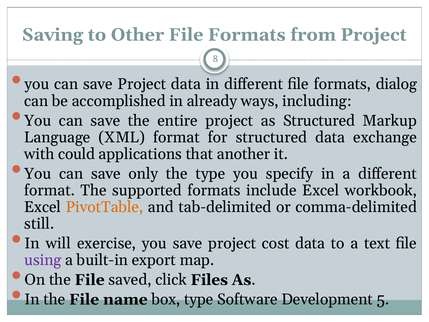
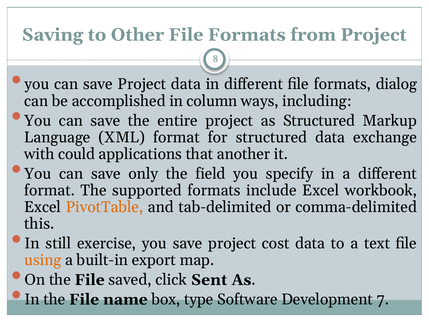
already: already -> column (212, 101)
the type: type -> field (211, 174)
still: still -> this (39, 224)
will: will -> still (58, 243)
using colour: purple -> orange (43, 260)
Files: Files -> Sent (209, 280)
5: 5 -> 7 (383, 299)
